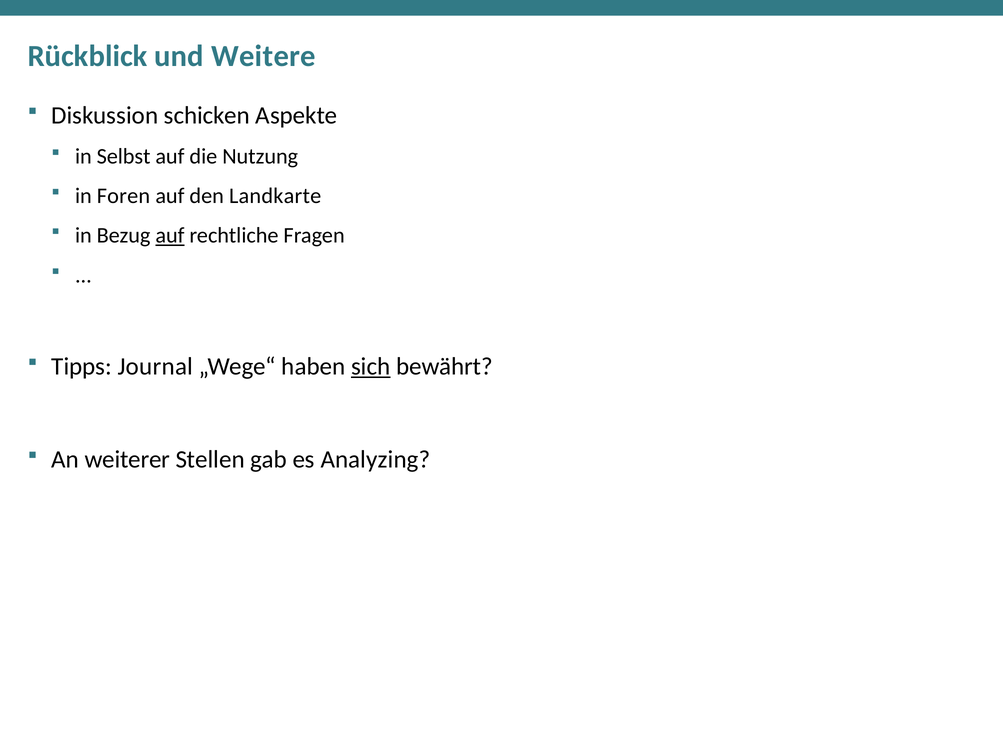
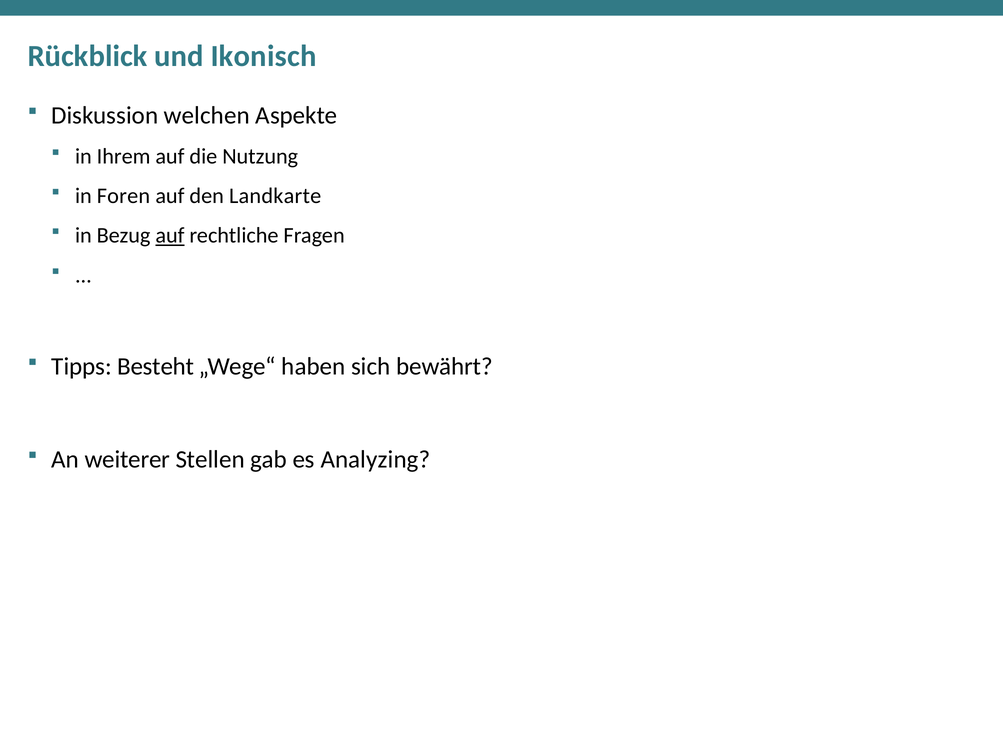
Weitere: Weitere -> Ikonisch (264, 56)
schicken: schicken -> welchen (207, 116)
Selbst: Selbst -> Ihrem (124, 157)
Journal: Journal -> Besteht (156, 367)
sich underline: present -> none (371, 367)
